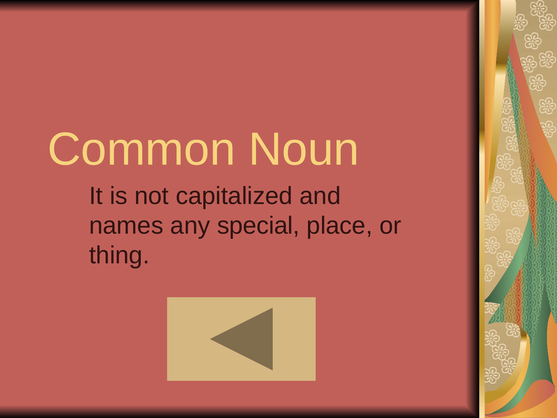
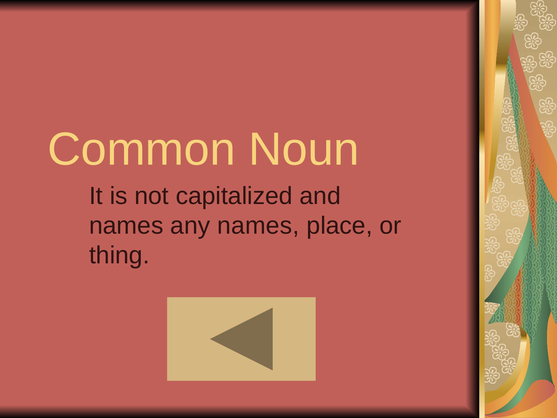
any special: special -> names (258, 225)
